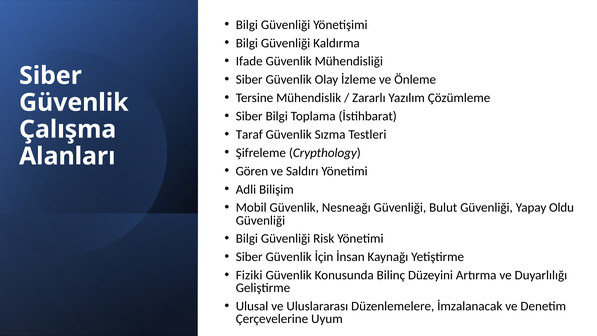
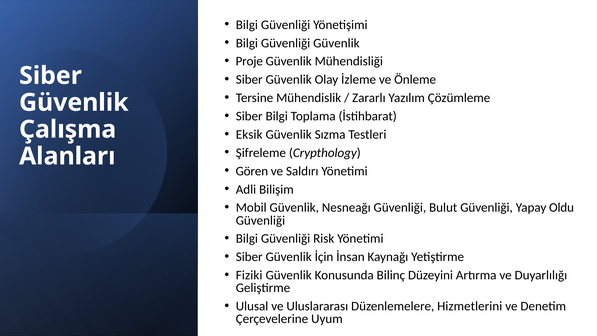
Güvenliği Kaldırma: Kaldırma -> Güvenlik (336, 43)
Ifade: Ifade -> Proje (249, 61)
Taraf: Taraf -> Eksik (249, 134)
İmzalanacak: İmzalanacak -> Hizmetlerini (470, 306)
